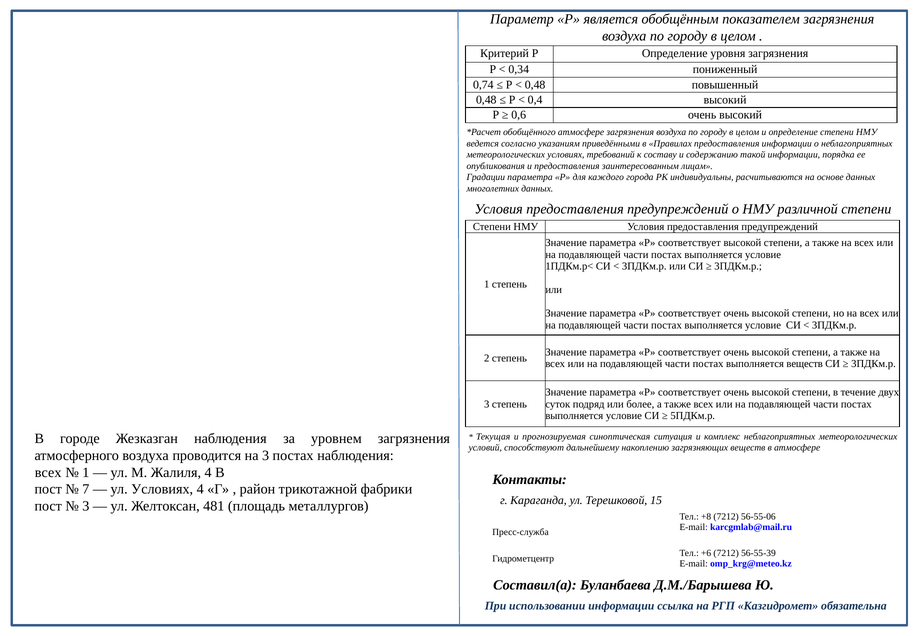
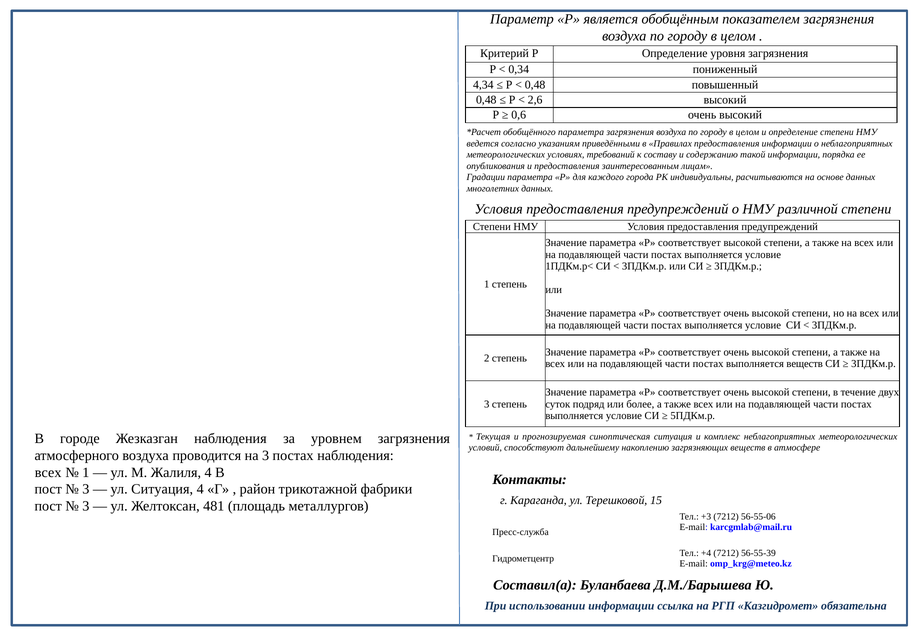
0,74: 0,74 -> 4,34 (483, 85)
0,4: 0,4 -> 2,6 (535, 100)
обобщённого атмосфере: атмосфере -> параметра (581, 132)
7: 7 -> 3 (86, 489)
ул Условиях: Условиях -> Ситуация (162, 489)
+8: +8 -> +3 (706, 517)
+6: +6 -> +4 (706, 553)
